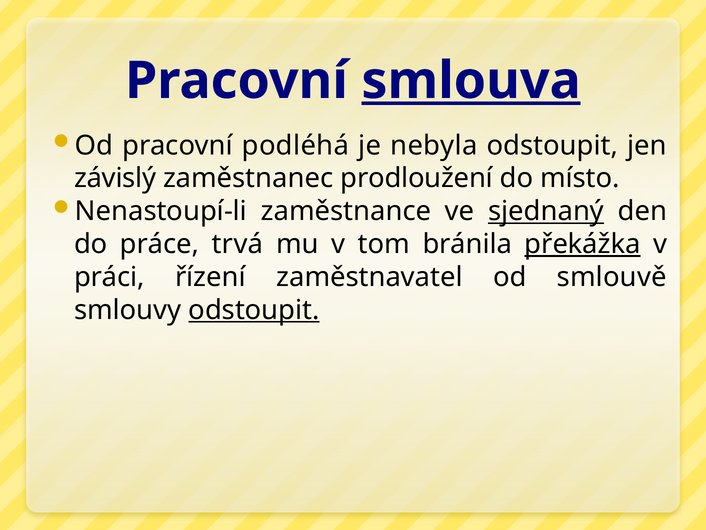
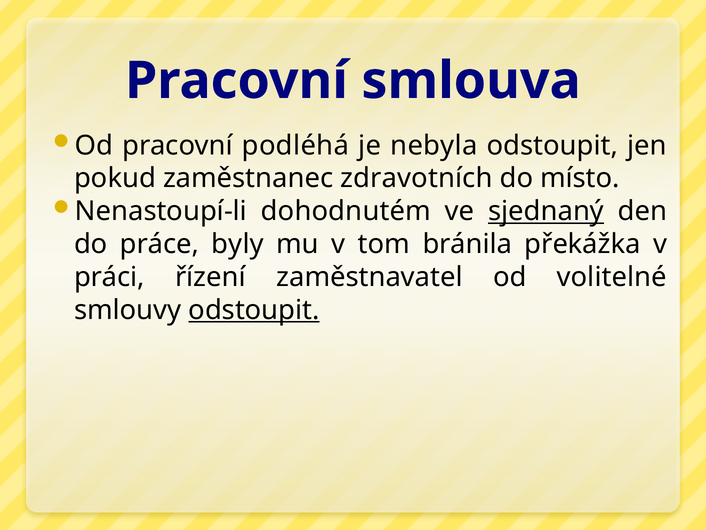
smlouva underline: present -> none (471, 81)
závislý: závislý -> pokud (115, 178)
prodloužení: prodloužení -> zdravotních (417, 178)
zaměstnance: zaměstnance -> dohodnutém (346, 211)
trvá: trvá -> byly (238, 244)
překážka underline: present -> none (583, 244)
smlouvě: smlouvě -> volitelné (612, 277)
